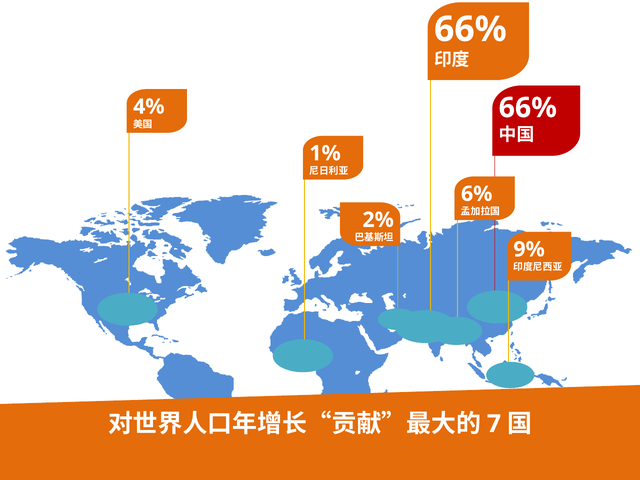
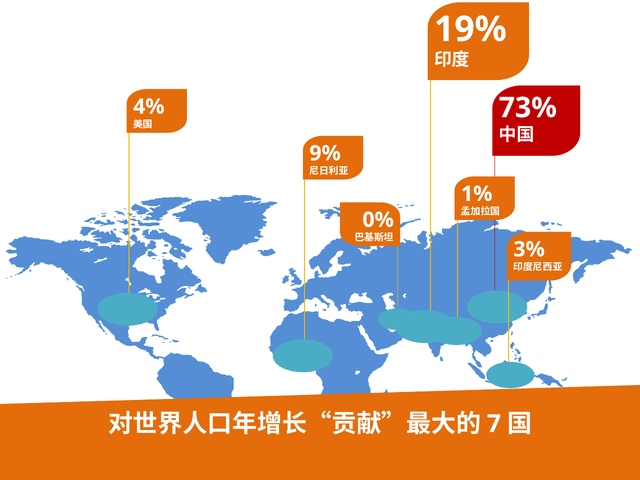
66%: 66% -> 19% (470, 29)
66%: 66% -> 73% (528, 108)
1%: 1% -> 9% (325, 153)
6%: 6% -> 1% (477, 194)
2%: 2% -> 0% (378, 220)
9%: 9% -> 3% (529, 249)
